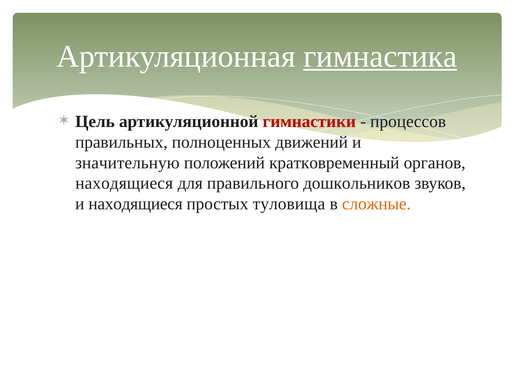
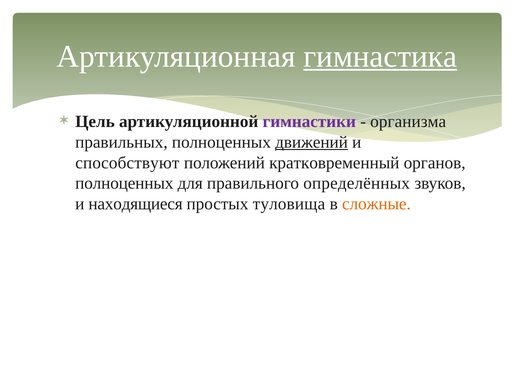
гимнастики colour: red -> purple (309, 122)
процессов: процессов -> организма (408, 122)
движений underline: none -> present (312, 142)
значительную: значительную -> способствуют (127, 163)
находящиеся: находящиеся -> полноценных (124, 183)
дошкольников: дошкольников -> определённых (357, 183)
